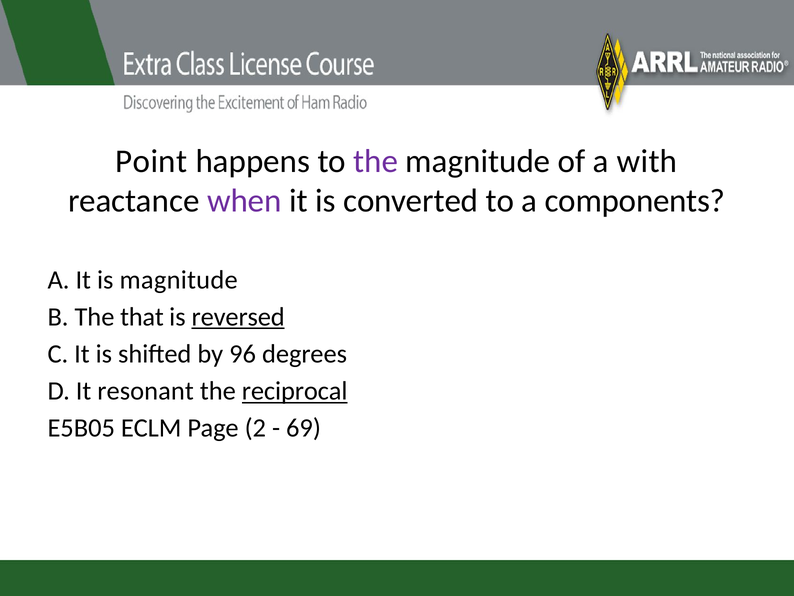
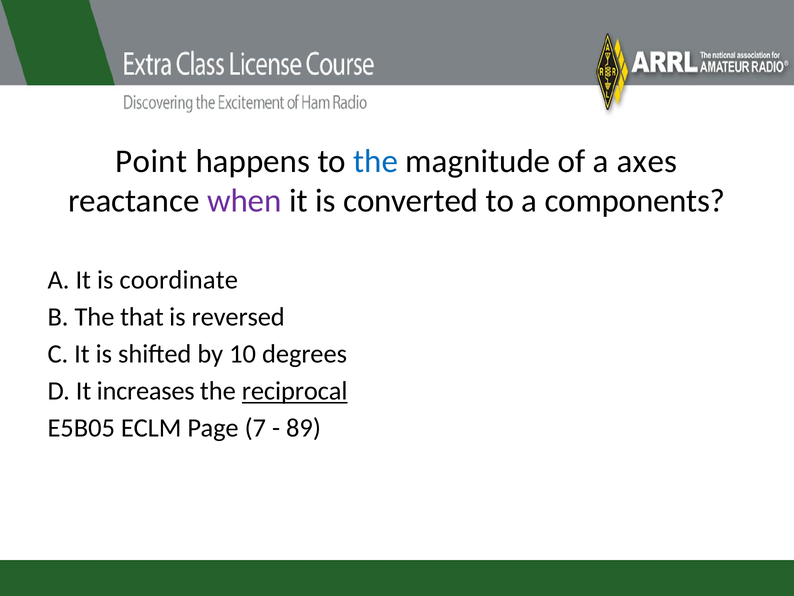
the colour: purple -> blue (376, 161)
with: with -> axes (647, 161)
is magnitude: magnitude -> coordinate (179, 280)
reversed underline: present -> none (238, 317)
96: 96 -> 10 (243, 354)
resonant: resonant -> increases (146, 391)
2: 2 -> 7 (255, 428)
69: 69 -> 89 (303, 428)
